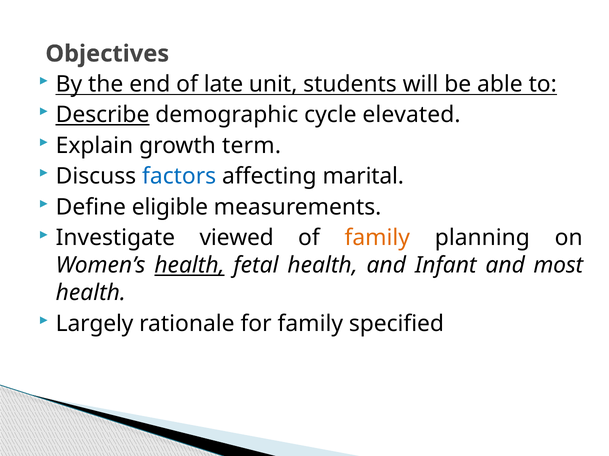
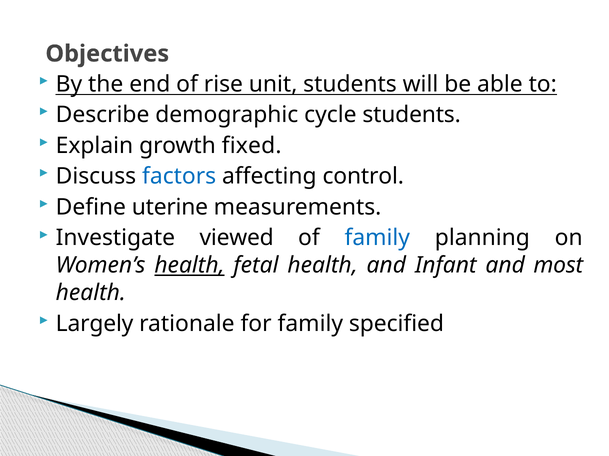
late: late -> rise (223, 84)
Describe underline: present -> none (103, 115)
cycle elevated: elevated -> students (412, 115)
term: term -> fixed (252, 146)
marital: marital -> control (363, 177)
eligible: eligible -> uterine (170, 208)
family colour: orange -> blue (377, 238)
